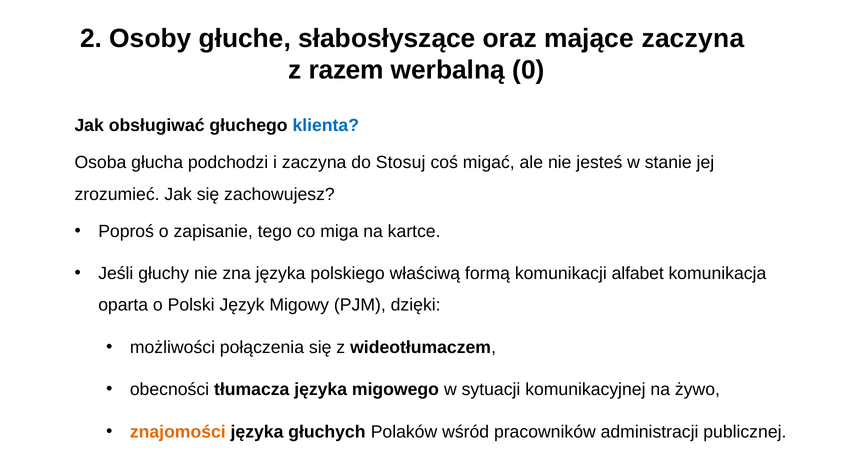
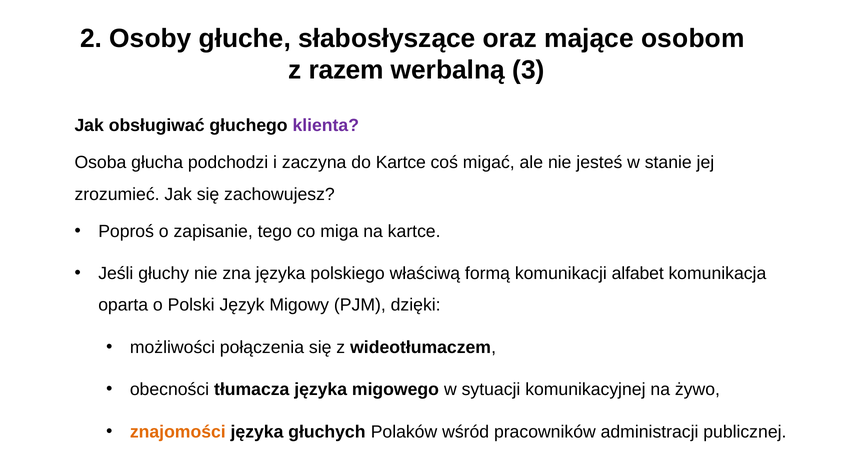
mające zaczyna: zaczyna -> osobom (693, 38)
0: 0 -> 3 (528, 70)
klienta colour: blue -> purple (326, 126)
do Stosuj: Stosuj -> Kartce (401, 163)
